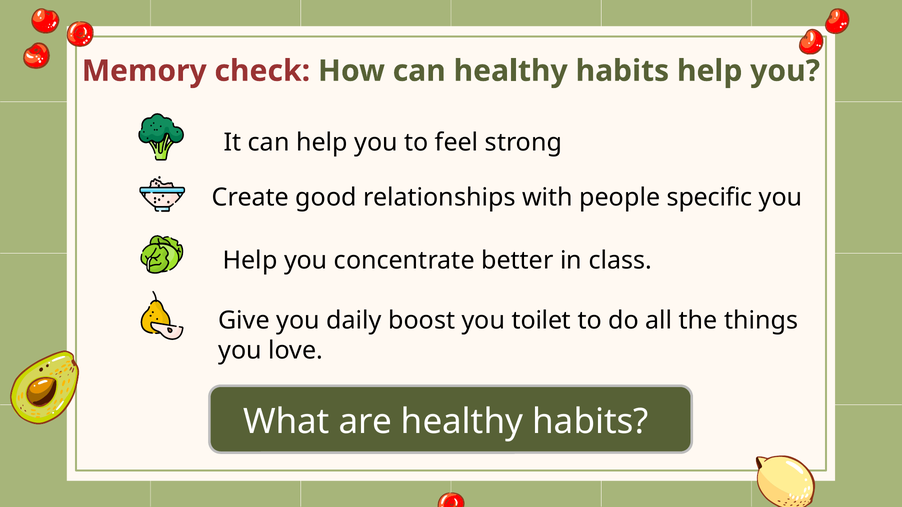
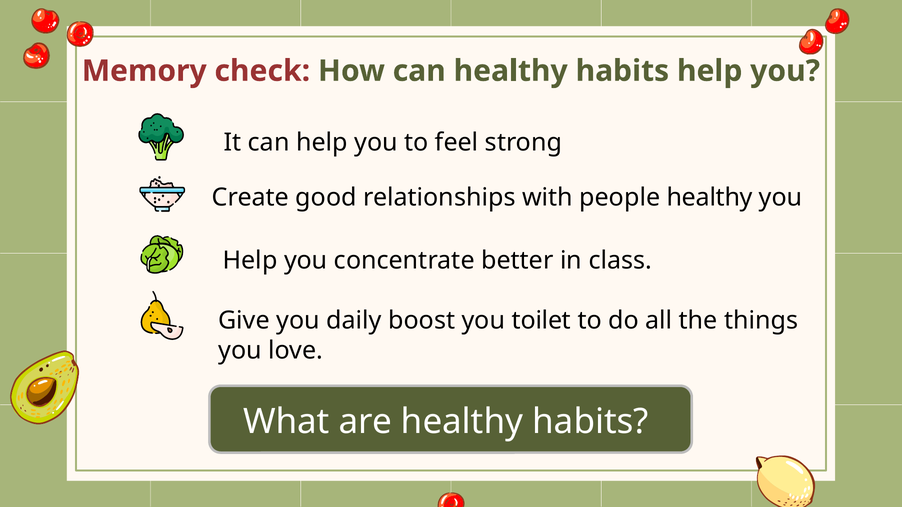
people specific: specific -> healthy (710, 198)
